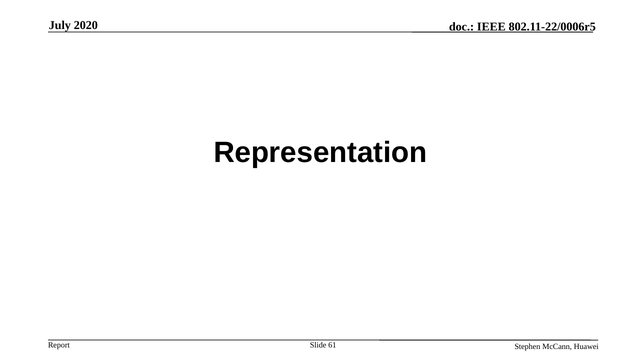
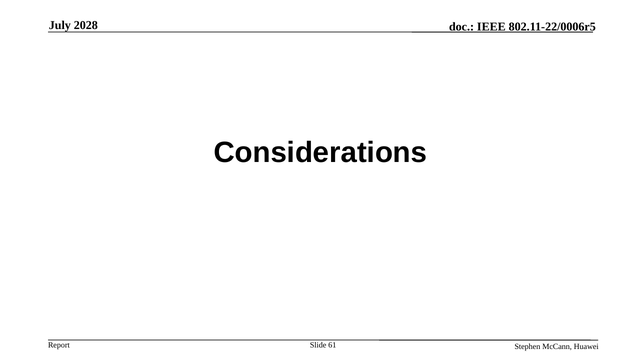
2020: 2020 -> 2028 (86, 25)
Representation: Representation -> Considerations (320, 153)
